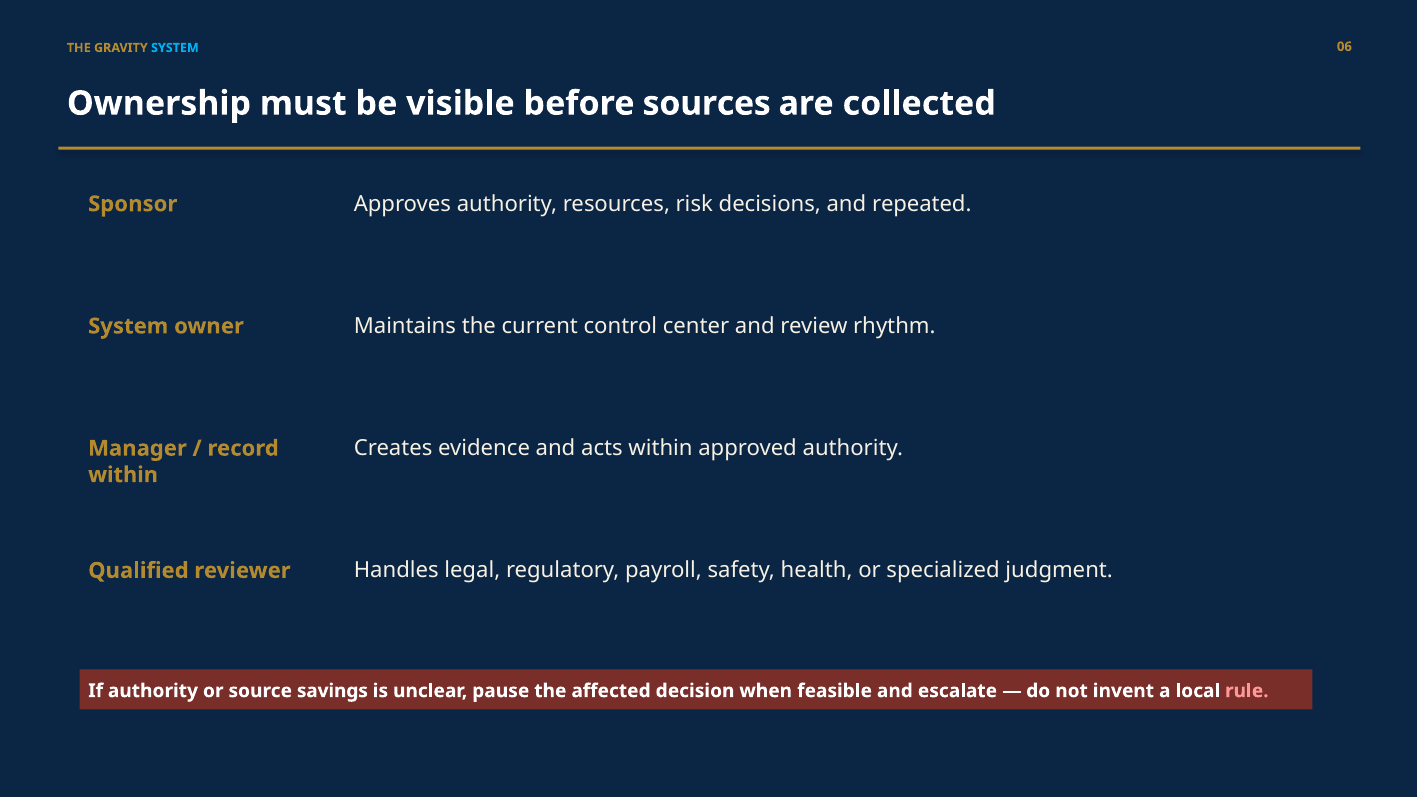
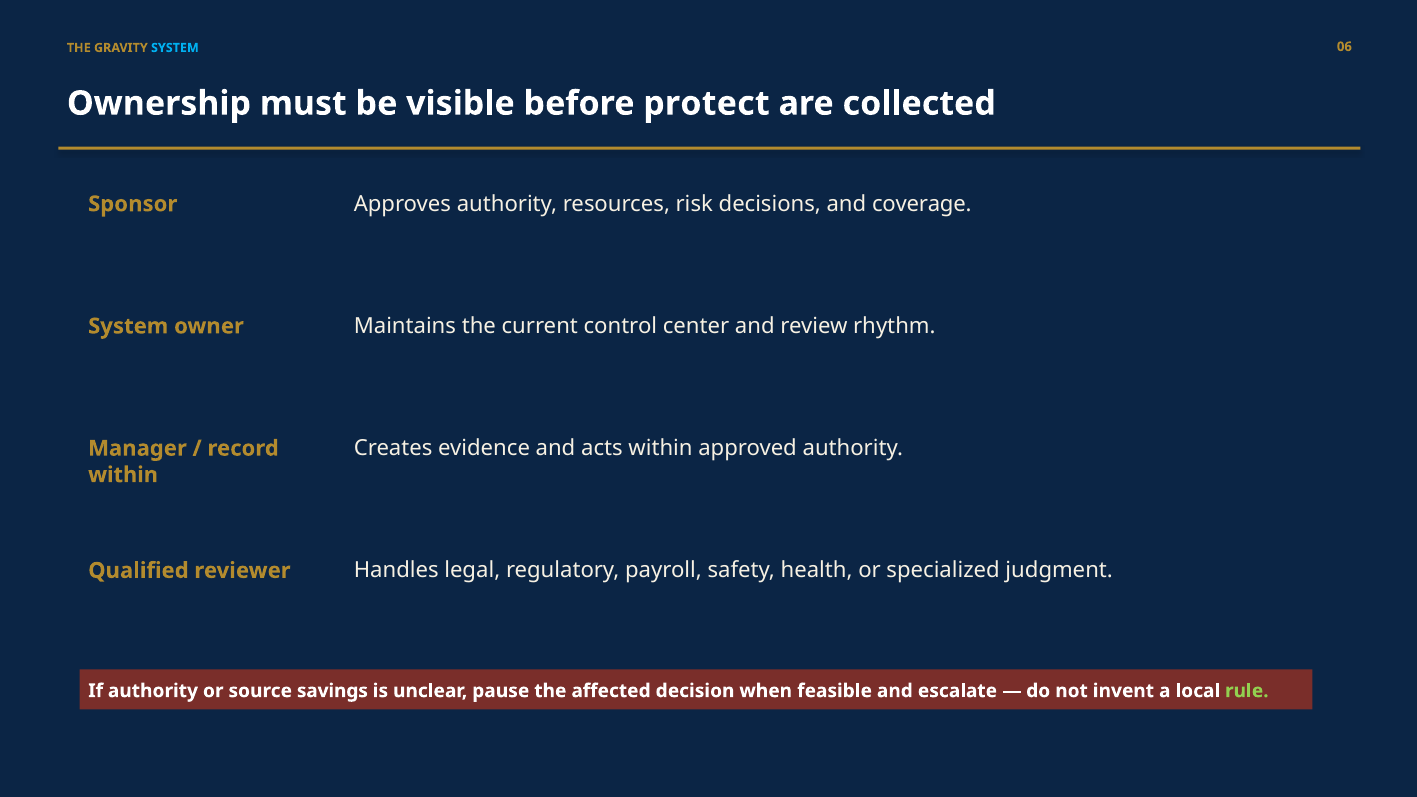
sources: sources -> protect (706, 103)
repeated: repeated -> coverage (922, 204)
rule colour: pink -> light green (1247, 691)
